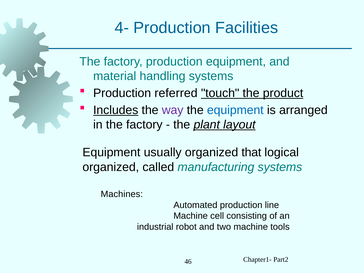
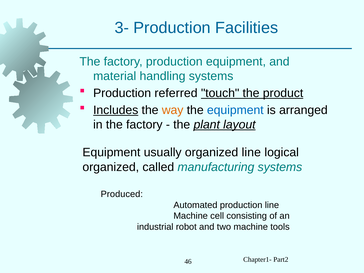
4-: 4- -> 3- (122, 28)
way colour: purple -> orange (173, 110)
organized that: that -> line (251, 152)
Machines: Machines -> Produced (122, 194)
